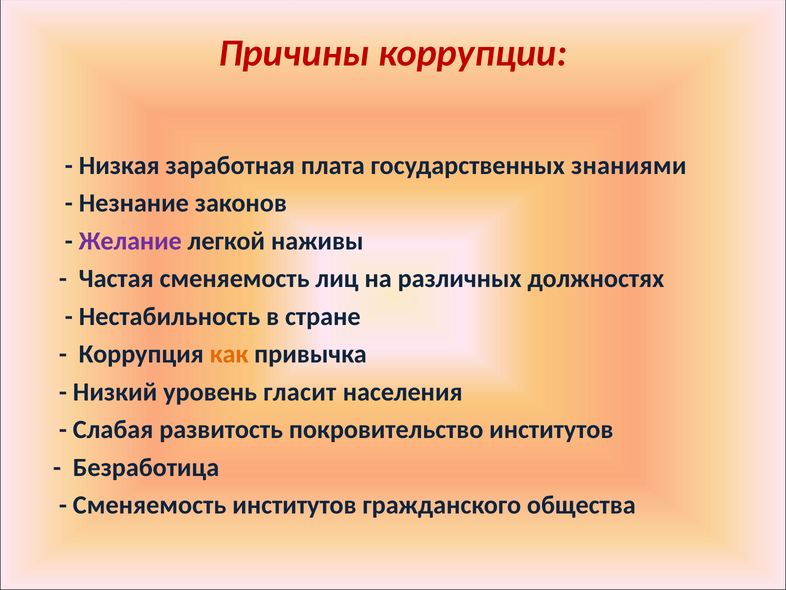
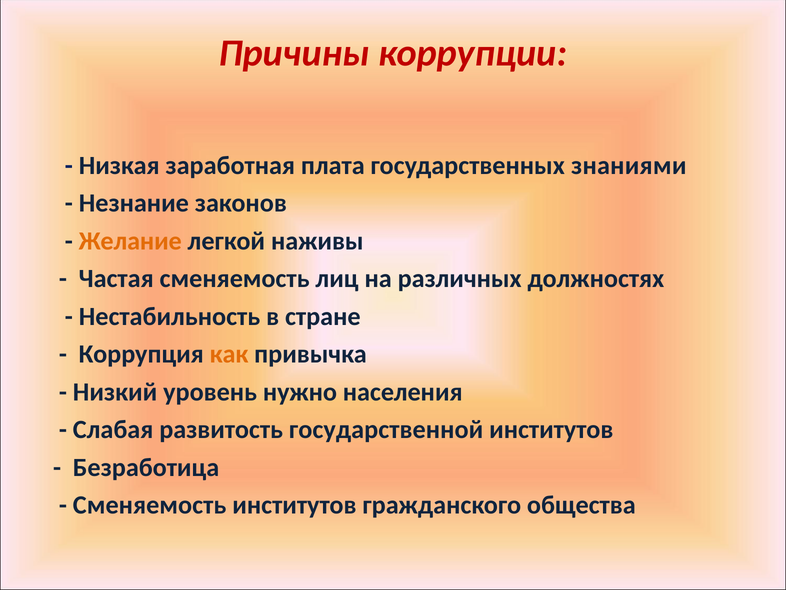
Желание colour: purple -> orange (130, 241)
гласит: гласит -> нужно (300, 392)
покровительство: покровительство -> государственной (386, 429)
